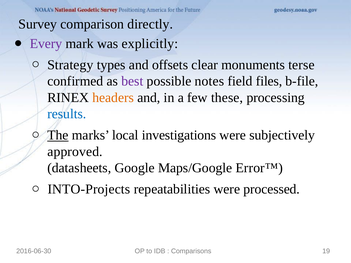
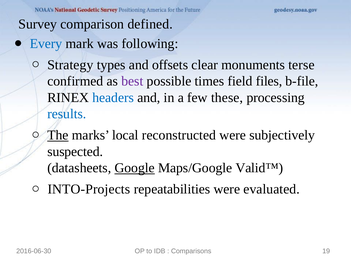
directly: directly -> defined (150, 24)
Every colour: purple -> blue (46, 44)
explicitly: explicitly -> following (150, 44)
notes: notes -> times (209, 81)
headers colour: orange -> blue (113, 98)
investigations: investigations -> reconstructed (179, 135)
approved: approved -> suspected (75, 152)
Google underline: none -> present (135, 168)
Error™: Error™ -> Valid™ (259, 168)
processed: processed -> evaluated (272, 189)
